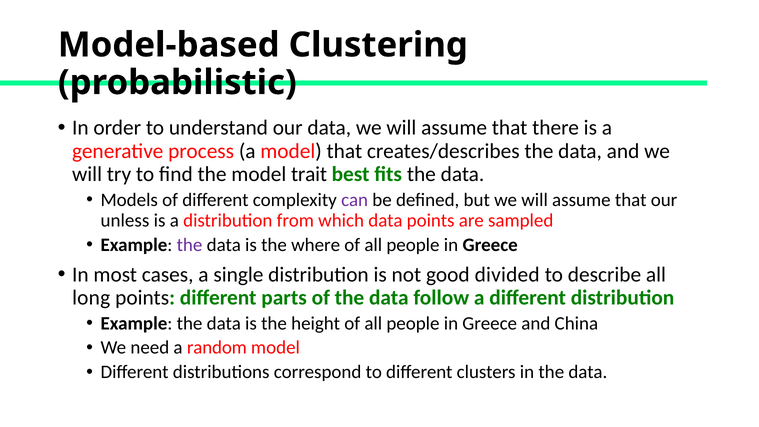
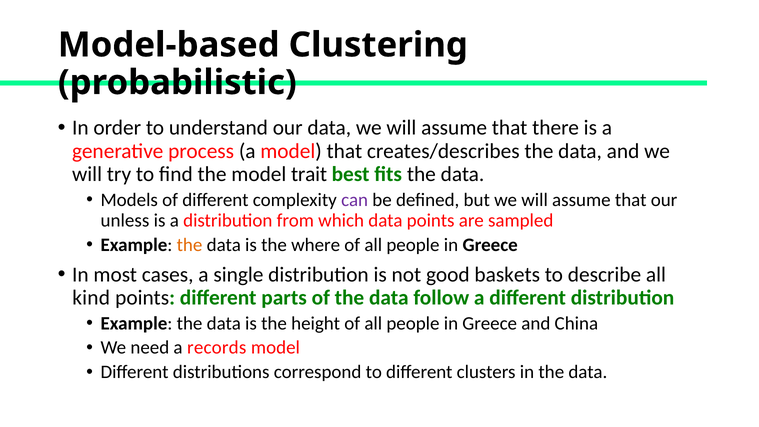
the colour: purple -> orange (190, 245)
divided: divided -> baskets (507, 274)
long: long -> kind (91, 297)
random: random -> records (217, 348)
